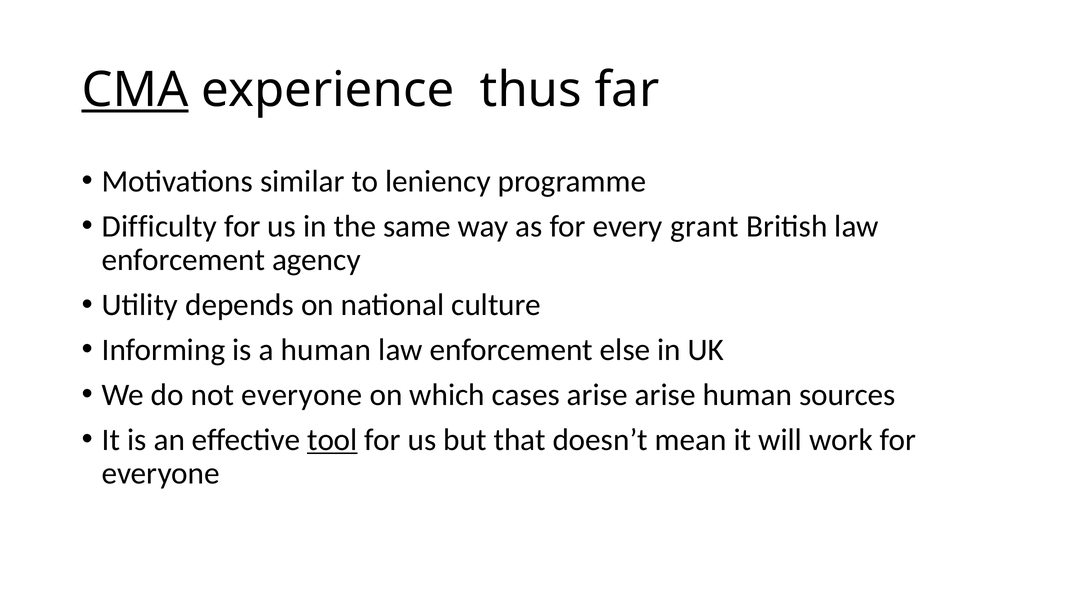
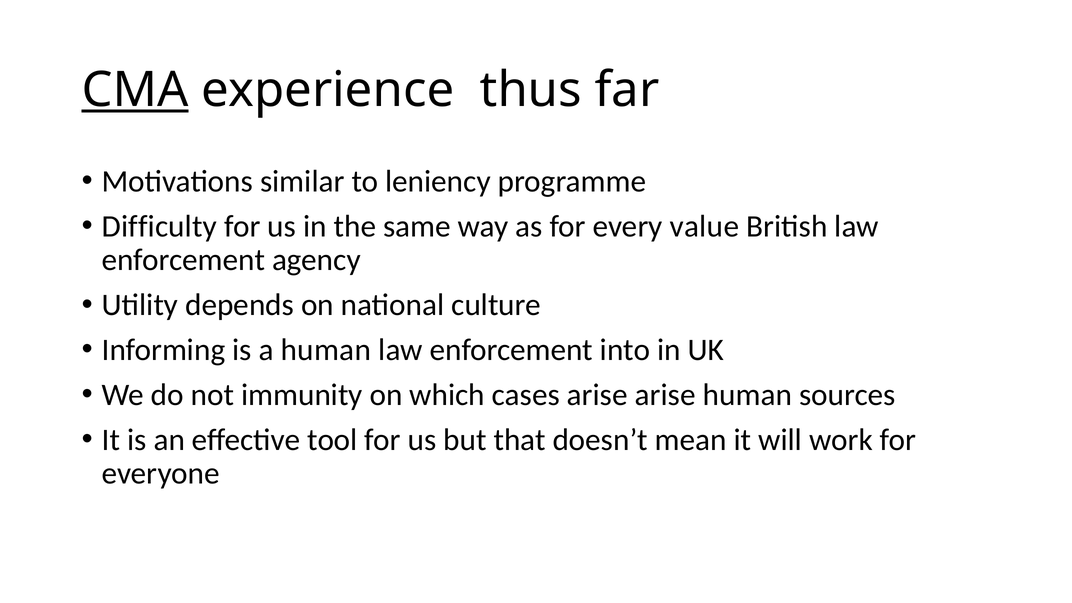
grant: grant -> value (704, 226)
else: else -> into (625, 350)
not everyone: everyone -> immunity (302, 395)
tool underline: present -> none (332, 440)
